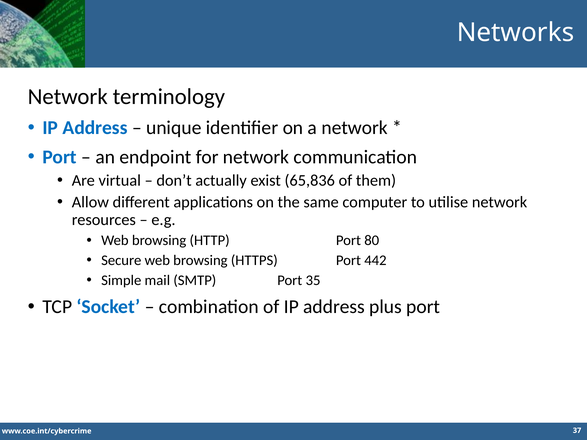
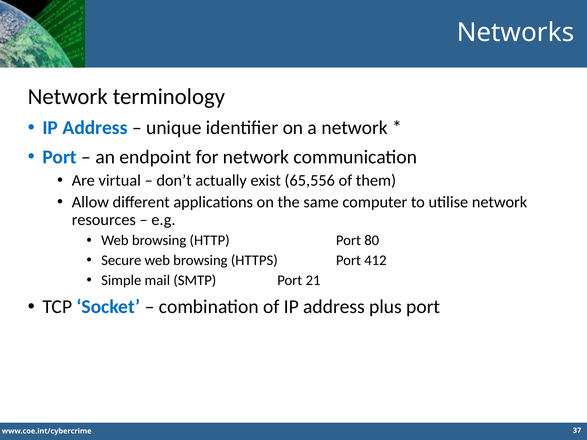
65,836: 65,836 -> 65,556 (310, 180)
442: 442 -> 412 (375, 260)
35: 35 -> 21 (313, 280)
